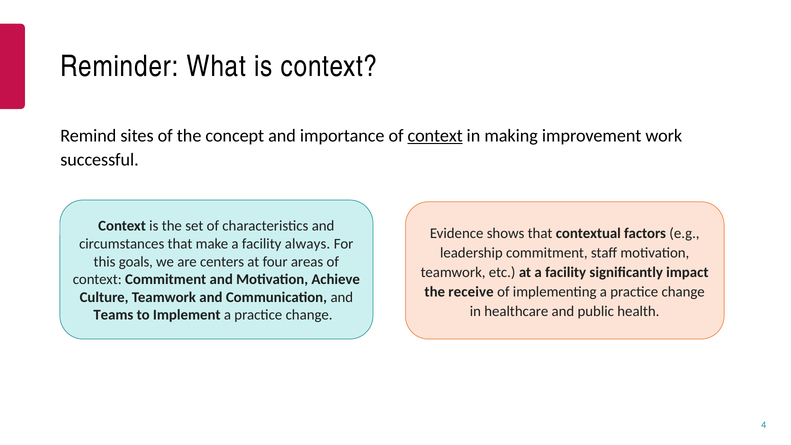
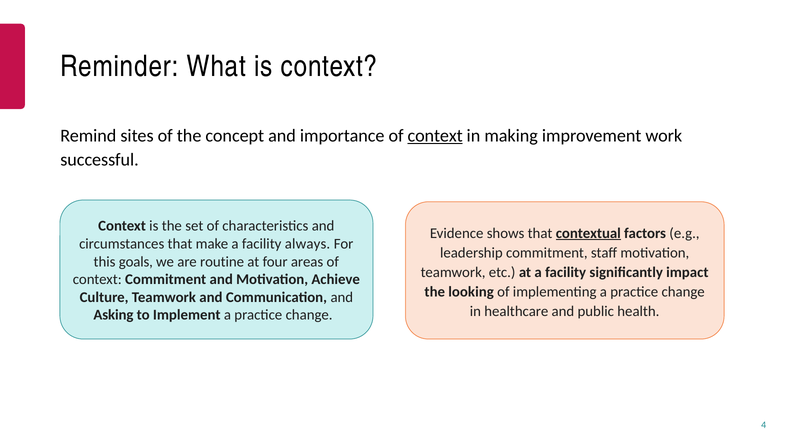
contextual underline: none -> present (588, 233)
centers: centers -> routine (222, 262)
receive: receive -> looking (471, 292)
Teams: Teams -> Asking (113, 315)
